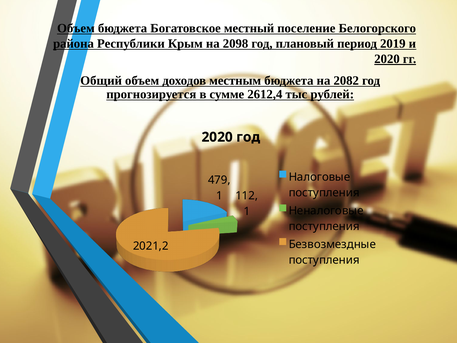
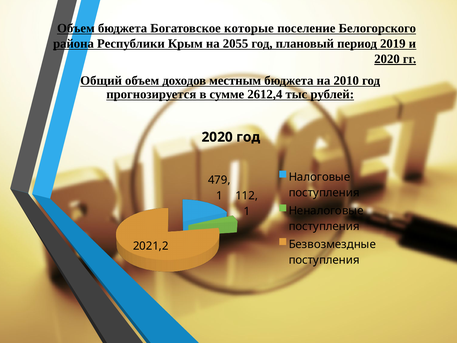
местный: местный -> которые (249, 28)
2098: 2098 -> 2055 (236, 44)
2082: 2082 -> 2010 (346, 81)
